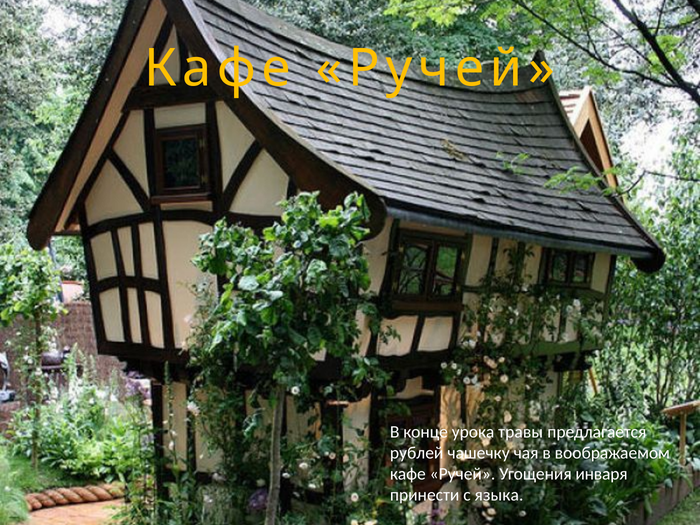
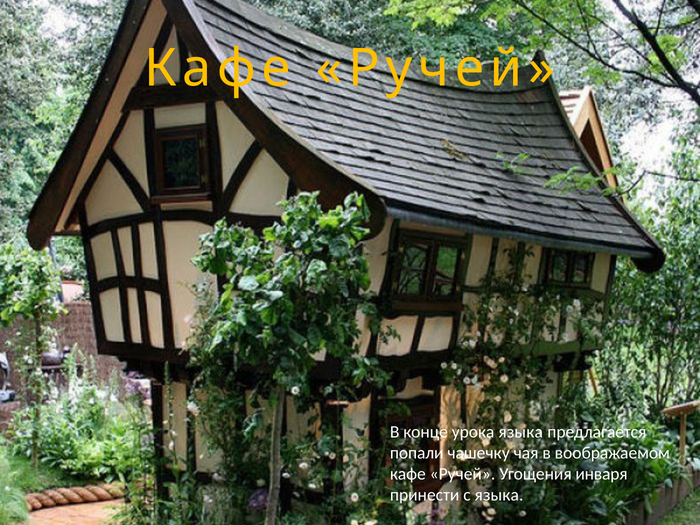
урока травы: травы -> языка (521, 432)
рублей: рублей -> попали (417, 453)
